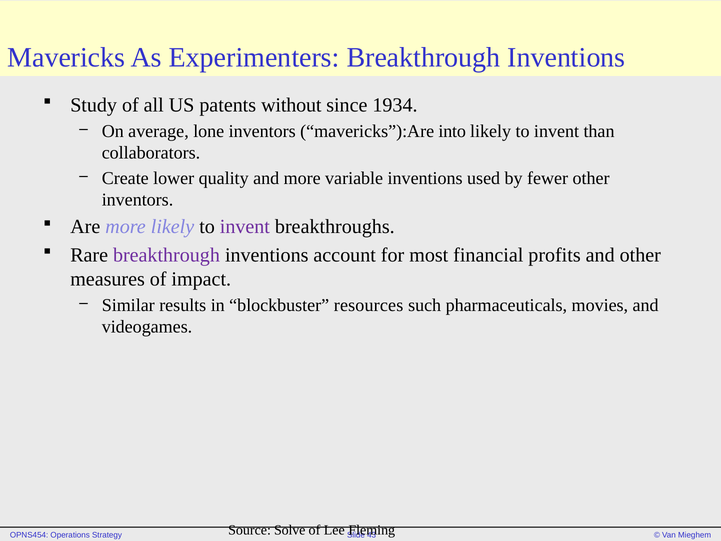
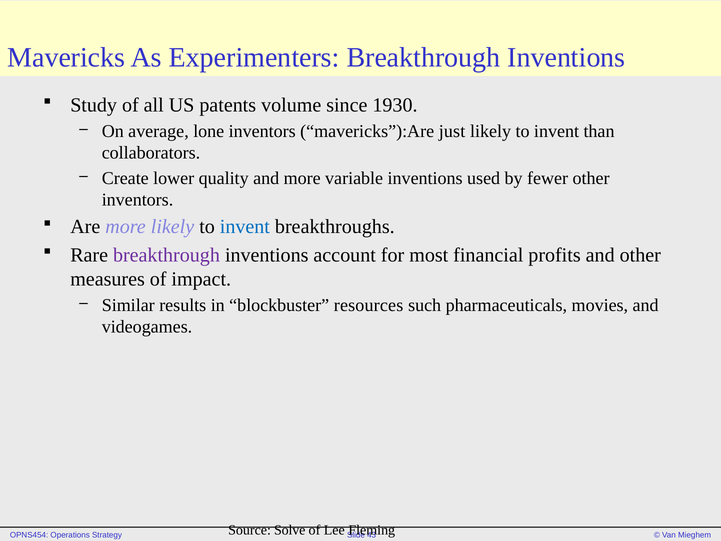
without: without -> volume (291, 105)
1934: 1934 -> 1930 (395, 105)
into: into -> just (452, 131)
invent colour: purple -> blue (245, 227)
